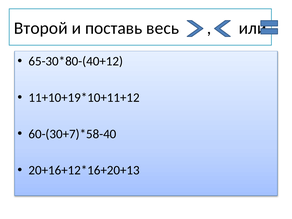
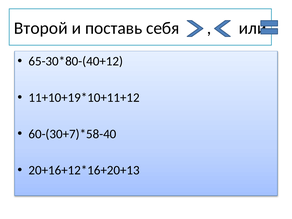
весь: весь -> себя (163, 28)
